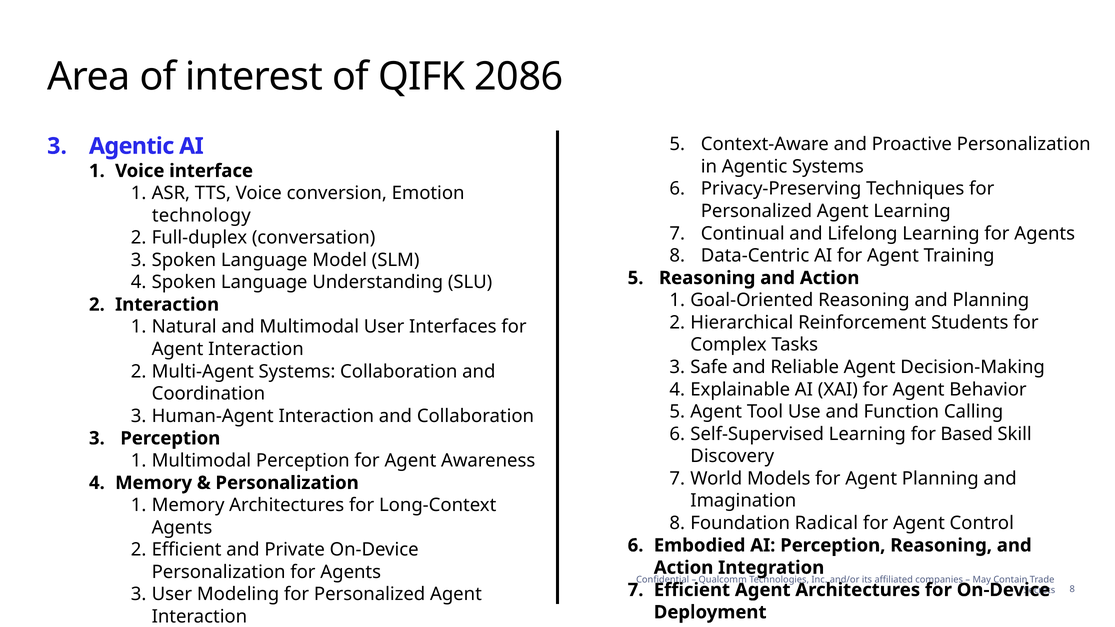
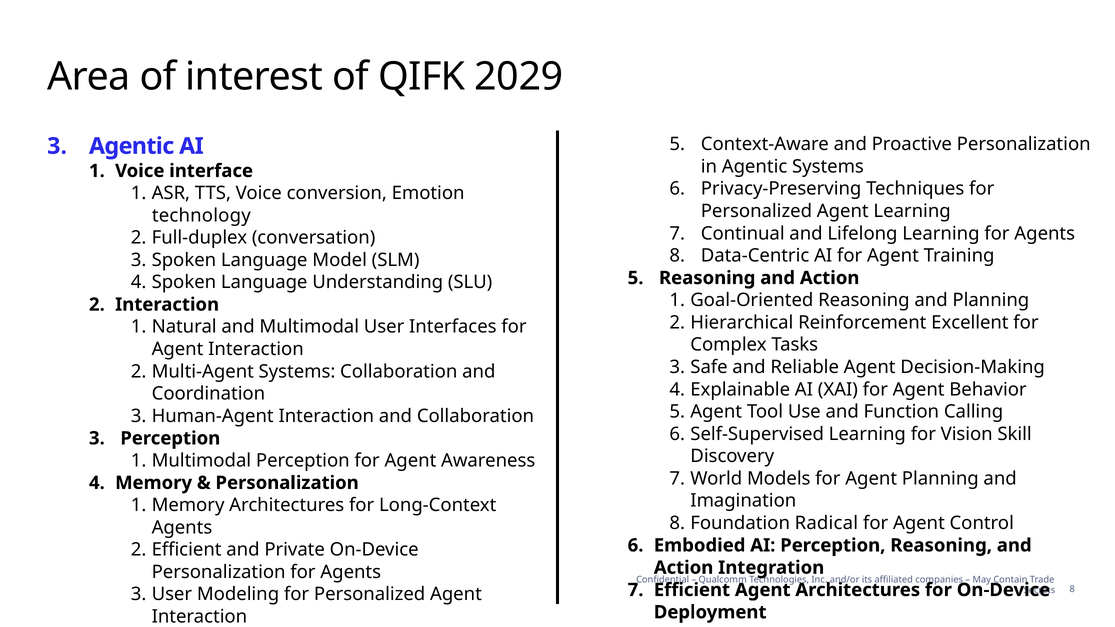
2086: 2086 -> 2029 (519, 77)
Students: Students -> Excellent (970, 323)
Based: Based -> Vision (967, 434)
